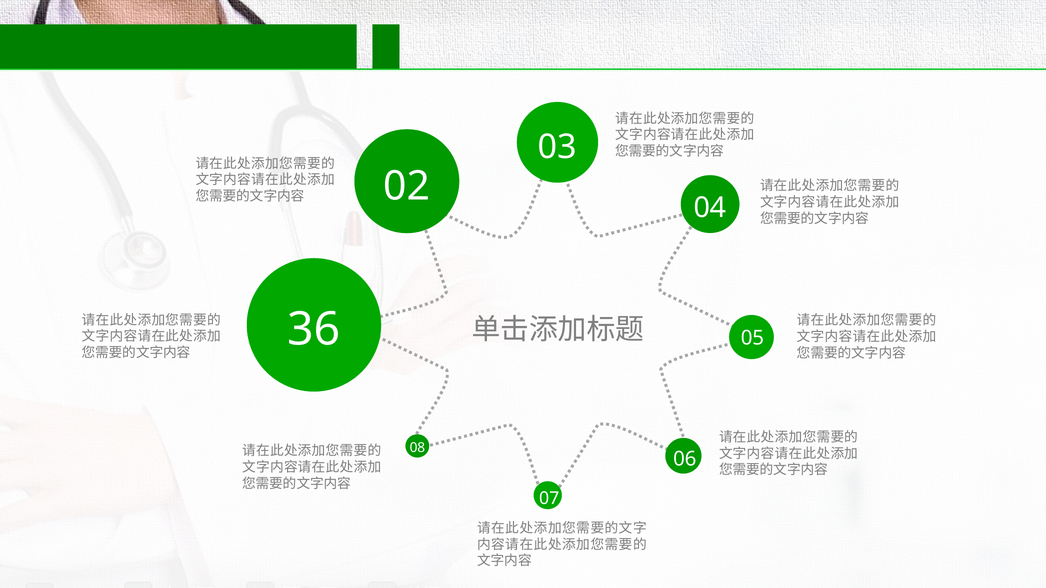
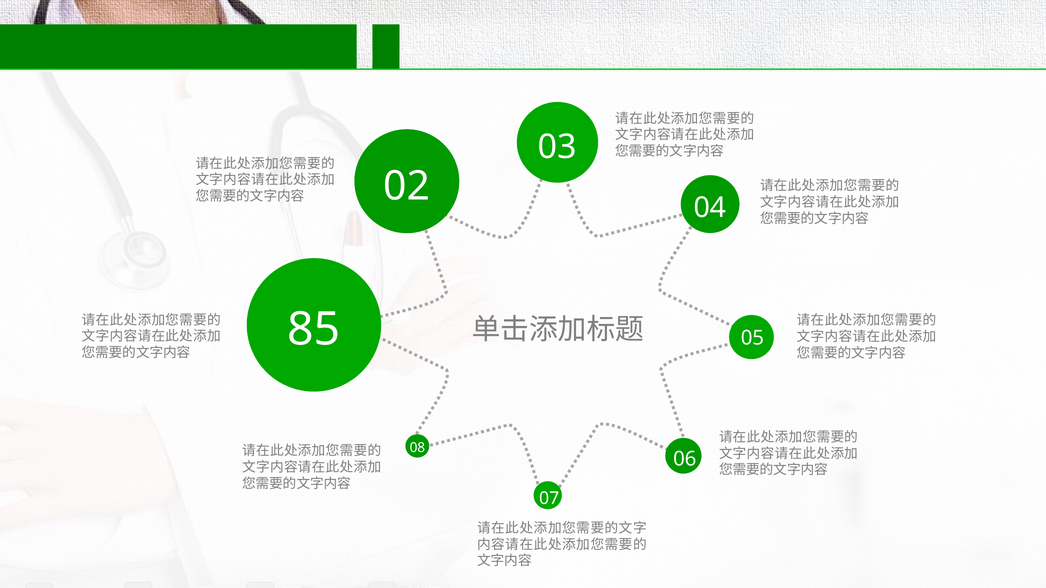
36: 36 -> 85 (314, 330)
